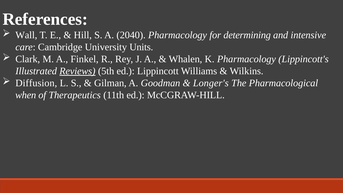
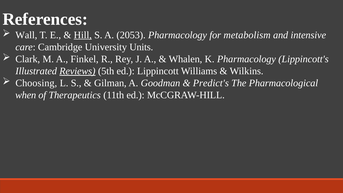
Hill underline: none -> present (83, 35)
2040: 2040 -> 2053 (131, 35)
determining: determining -> metabolism (247, 35)
Diffusion: Diffusion -> Choosing (36, 83)
Longer's: Longer's -> Predict's (211, 83)
